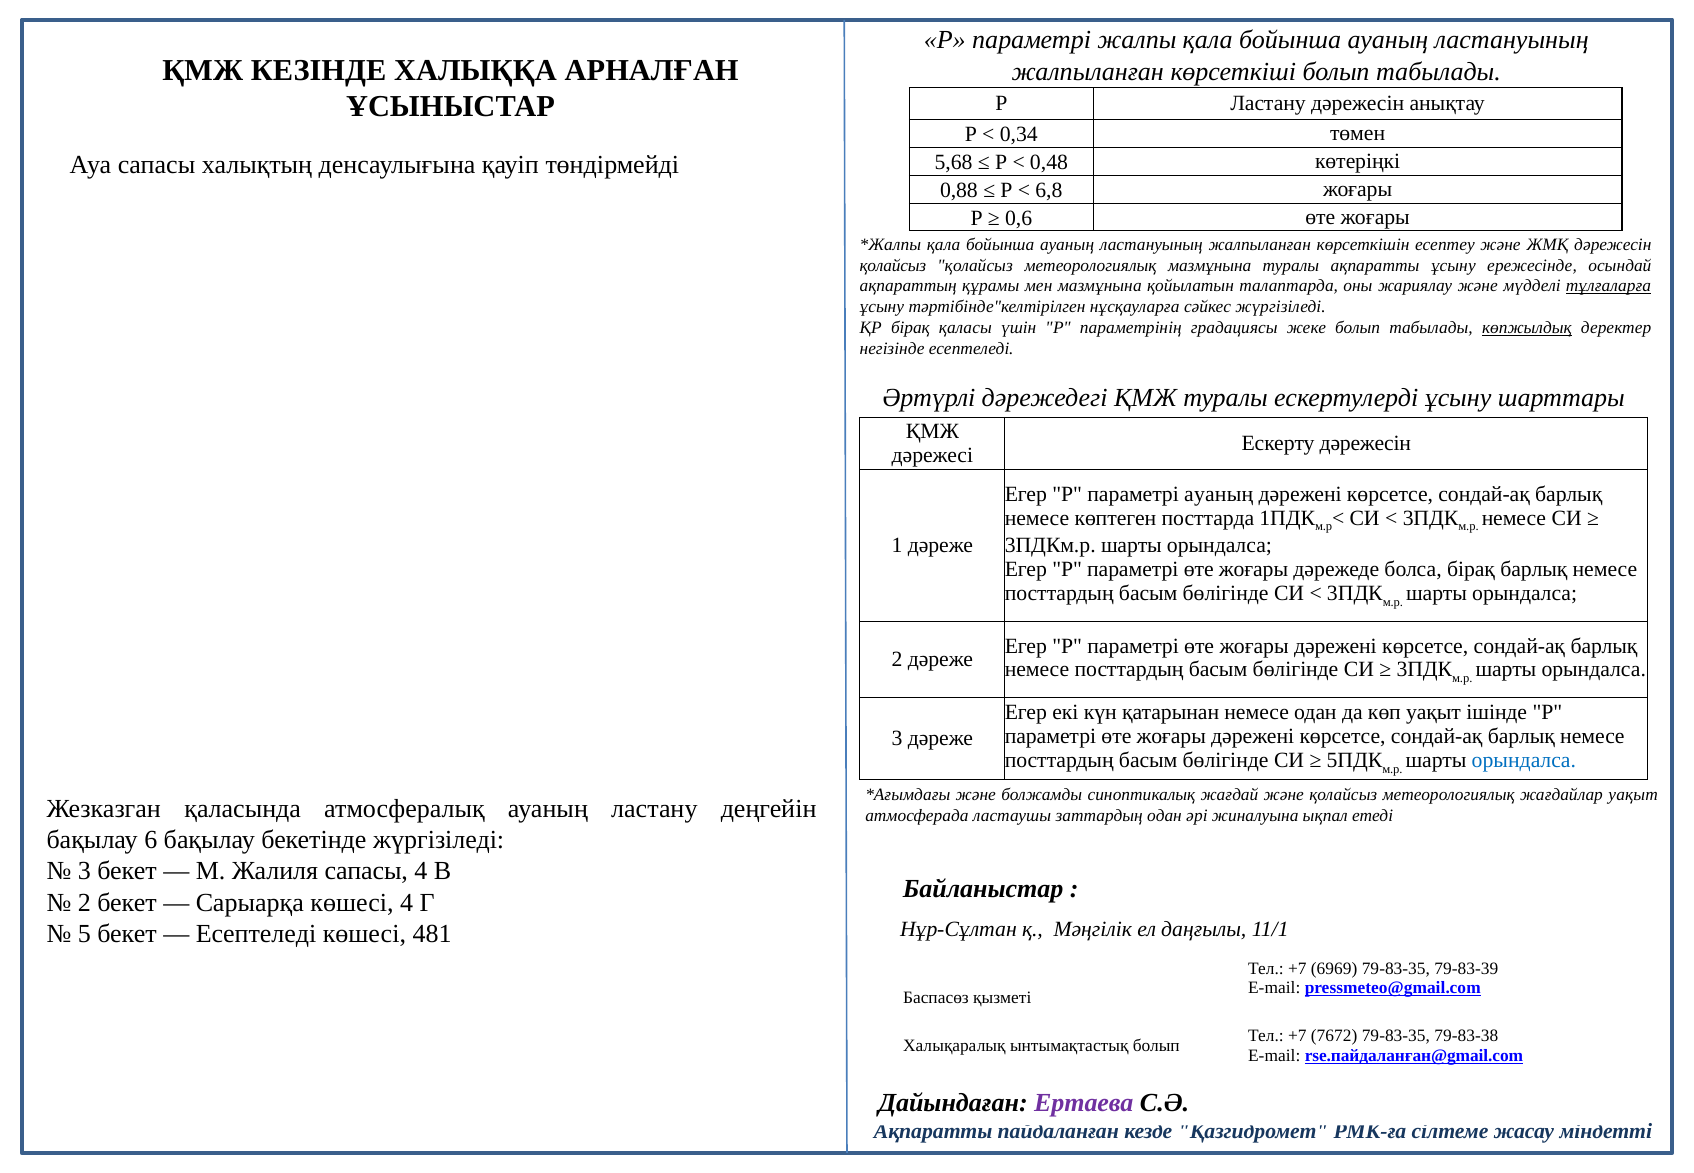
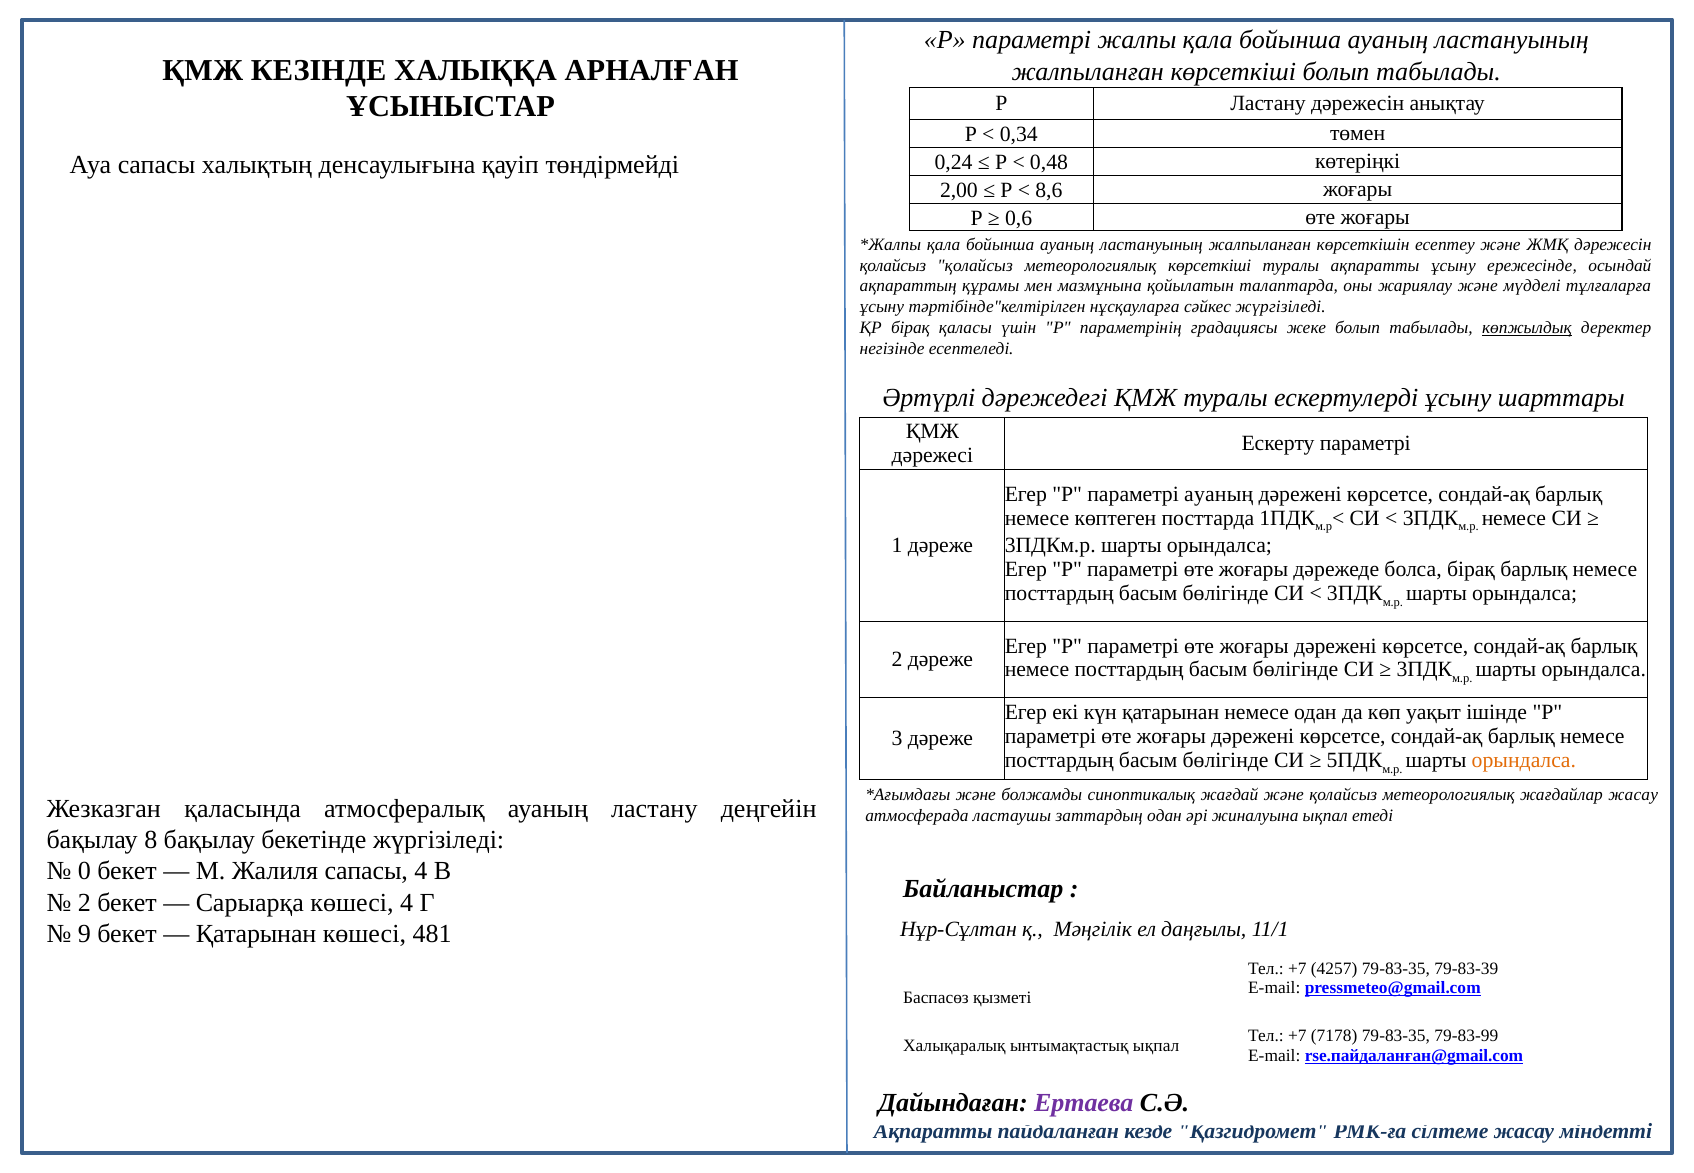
5,68: 5,68 -> 0,24 (954, 162)
0,88: 0,88 -> 2,00 (959, 190)
6,8: 6,8 -> 8,6 (1049, 190)
метеорологиялық мазмұнына: мазмұнына -> көрсеткіші (1210, 265)
тұлғаларға underline: present -> none (1608, 286)
Ескерту дәрежесін: дәрежесін -> параметрі (1365, 444)
орындалса colour: blue -> orange (1524, 761)
жағдайлар уақыт: уақыт -> жасау (1633, 795)
6: 6 -> 8 (151, 840)
3: 3 -> 0 (84, 871)
5: 5 -> 9 (84, 934)
Есептеледі: Есептеледі -> Қатарынан (256, 934)
6969: 6969 -> 4257 (1334, 968)
7672: 7672 -> 7178 (1334, 1036)
79-83-38: 79-83-38 -> 79-83-99 (1466, 1036)
ынтымақтастық болып: болып -> ықпал (1156, 1046)
